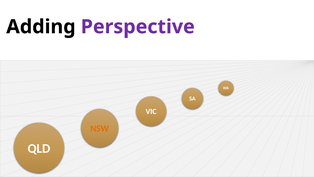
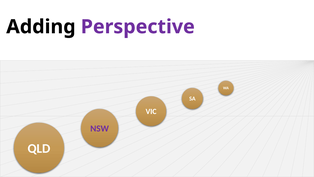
NSW colour: orange -> purple (100, 128)
